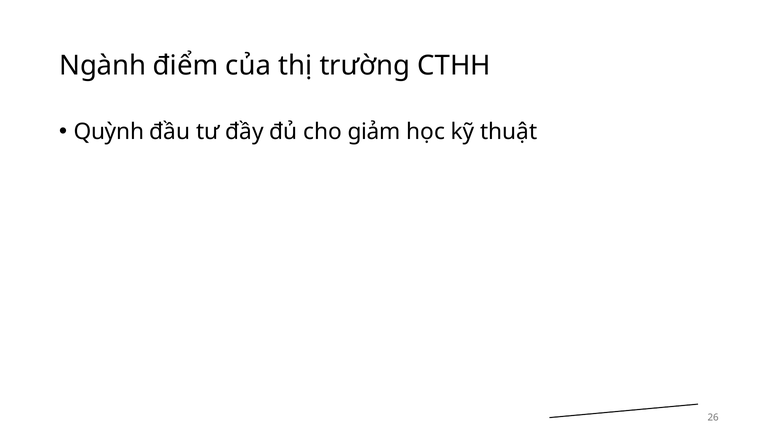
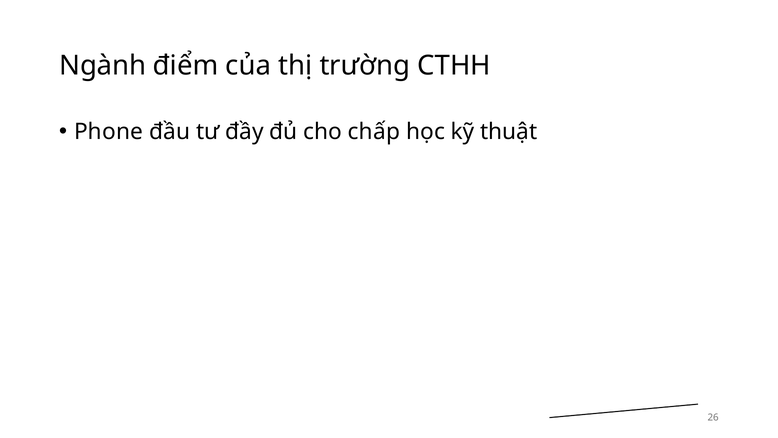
Quỳnh: Quỳnh -> Phone (109, 132)
giảm: giảm -> chấp (374, 132)
